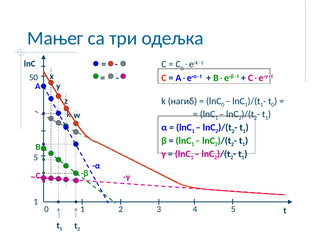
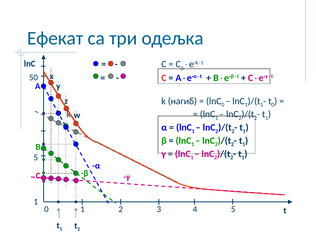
Мањег: Мањег -> Ефекат (55, 38)
